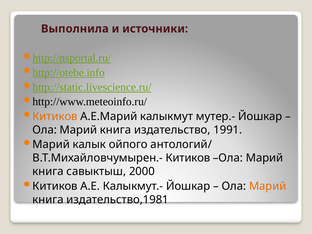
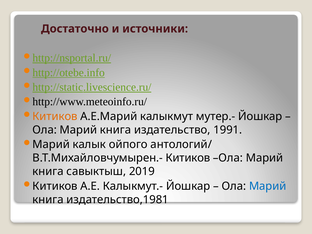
Выполнила: Выполнила -> Достаточно (75, 29)
2000: 2000 -> 2019 (142, 171)
Марий colour: orange -> blue (268, 186)
